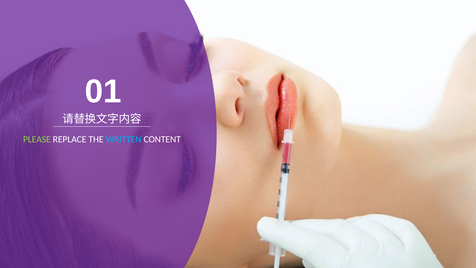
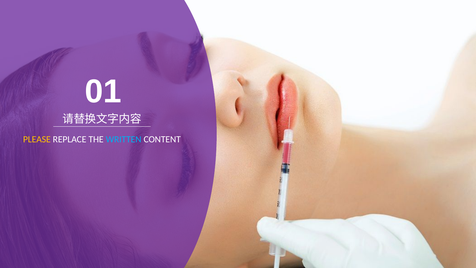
PLEASE colour: light green -> yellow (37, 139)
